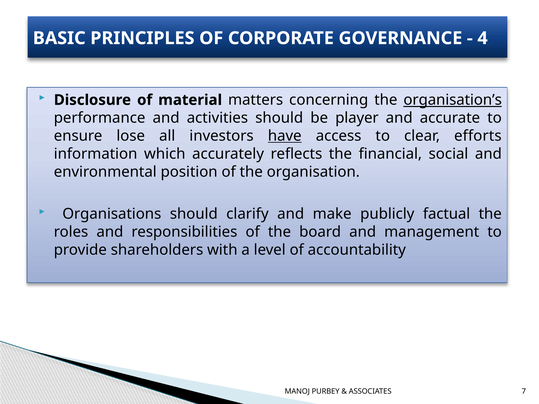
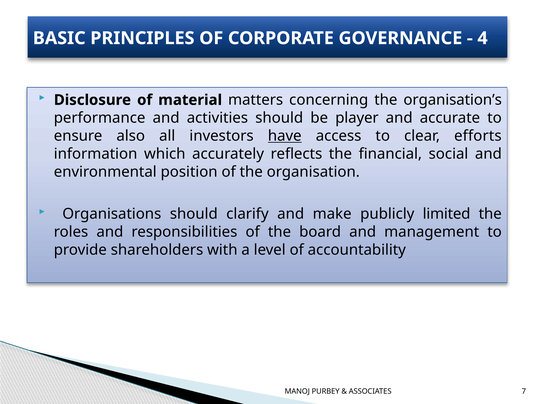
organisation’s underline: present -> none (453, 100)
lose: lose -> also (131, 136)
factual: factual -> limited (447, 214)
